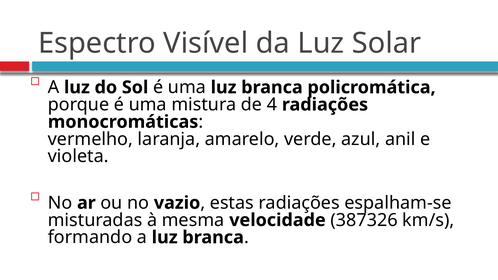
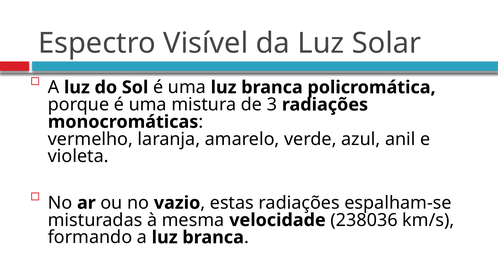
4: 4 -> 3 (272, 105)
387326: 387326 -> 238036 (364, 220)
